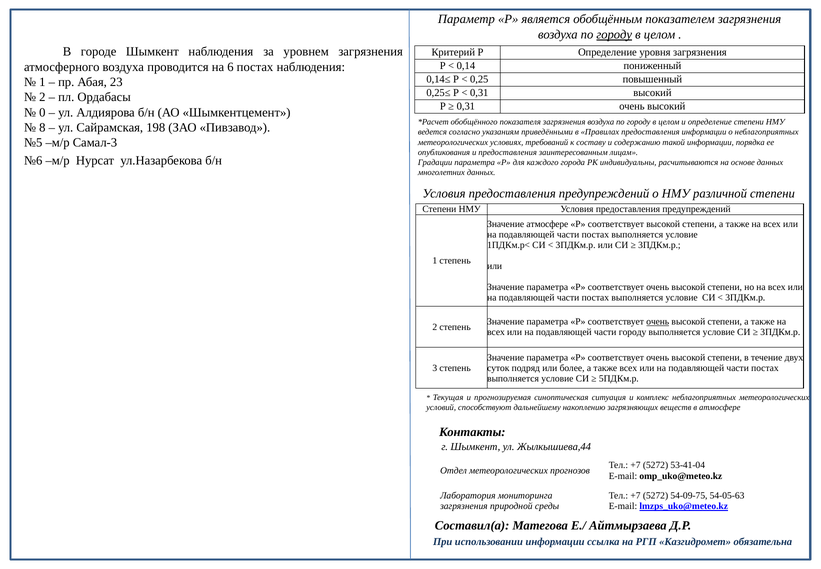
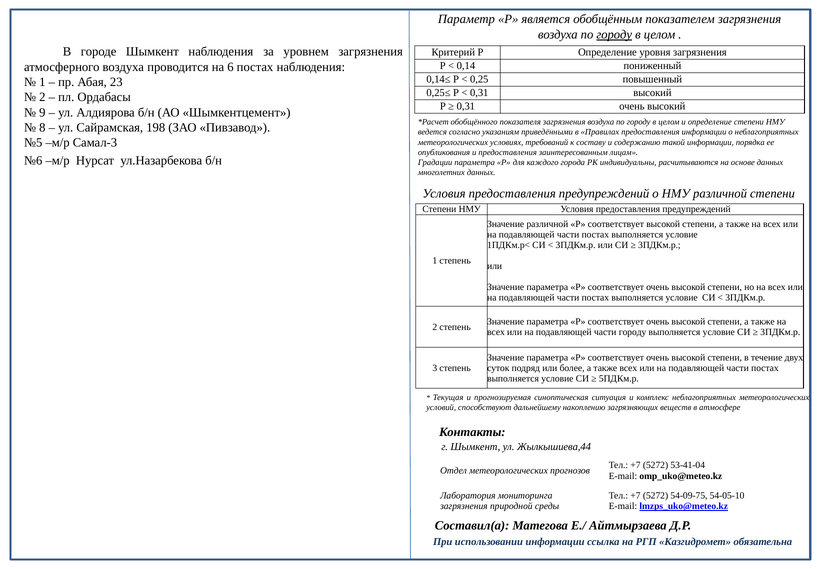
0: 0 -> 9 (42, 112)
Значение атмосфере: атмосфере -> различной (547, 224)
очень underline: present -> none (658, 321)
54-05-63: 54-05-63 -> 54-05-10 (727, 495)
